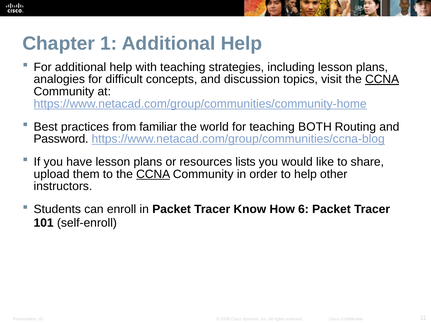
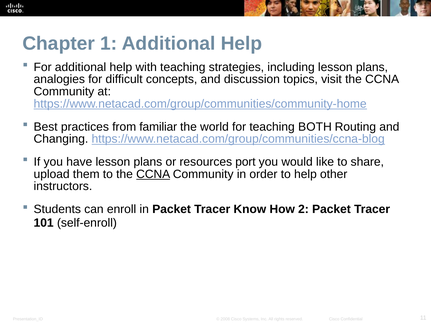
CCNA underline: present -> none (382, 79)
Password: Password -> Changing (61, 139)
lists: lists -> port (245, 162)
6: 6 -> 2 (303, 209)
